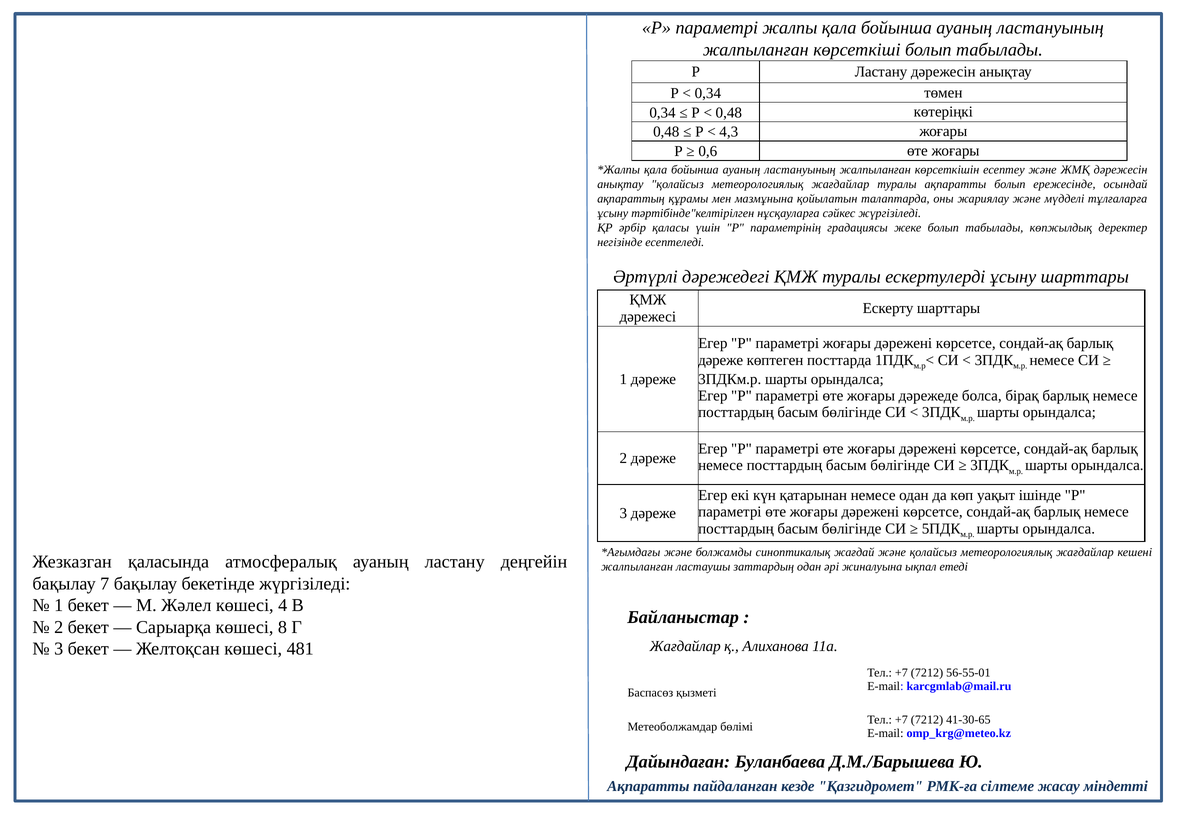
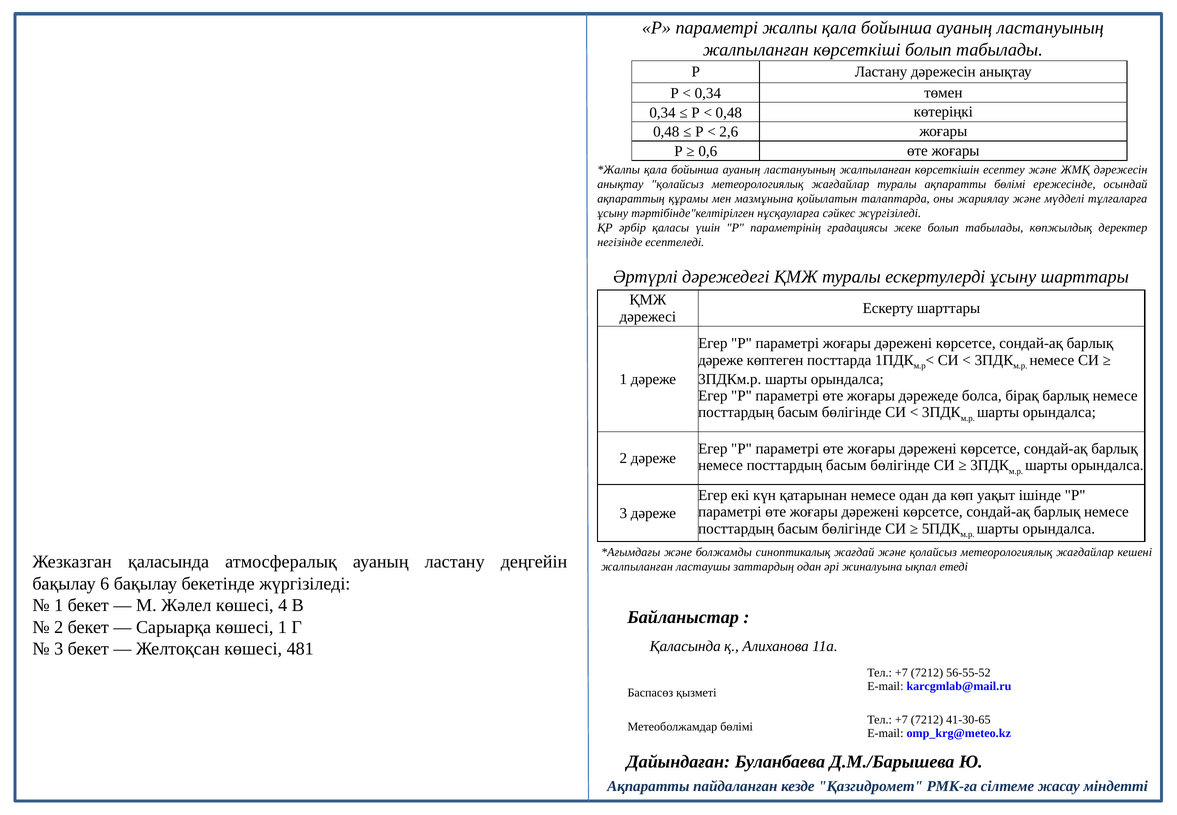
4,3: 4,3 -> 2,6 (729, 132)
ақпаратты болып: болып -> бөлімі (1010, 184)
7: 7 -> 6 (105, 583)
көшесі 8: 8 -> 1 (282, 627)
Жағдайлар: Жағдайлар -> Қаласында (685, 646)
56-55-01: 56-55-01 -> 56-55-52 (968, 673)
